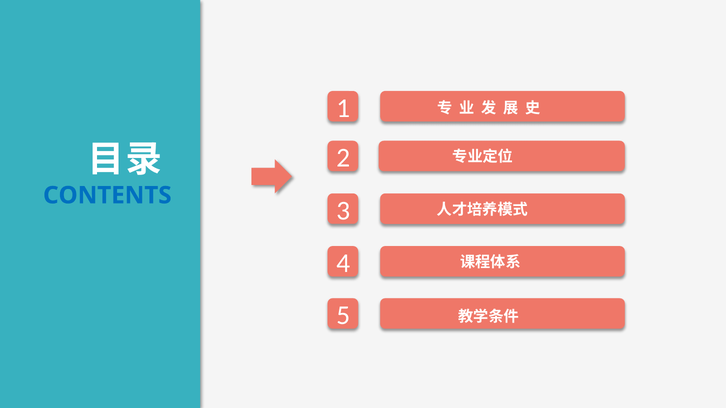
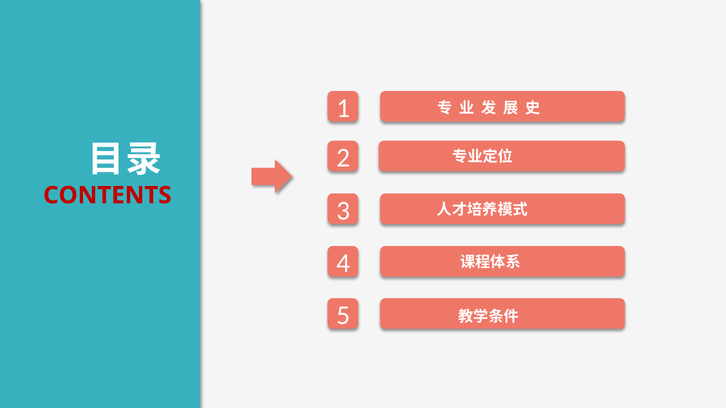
CONTENTS colour: blue -> red (107, 196)
